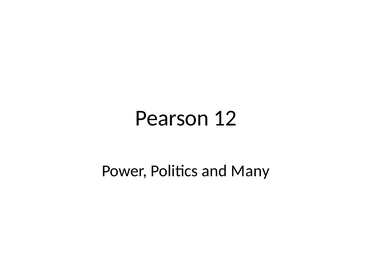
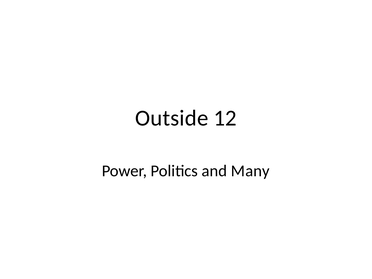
Pearson: Pearson -> Outside (172, 118)
